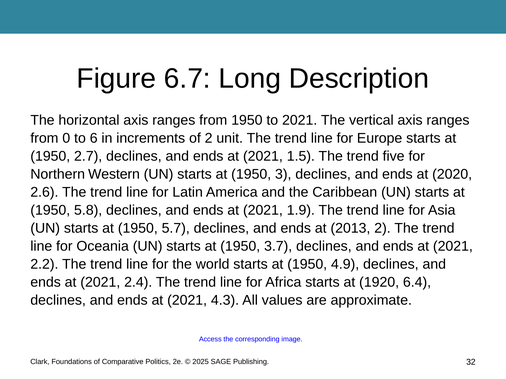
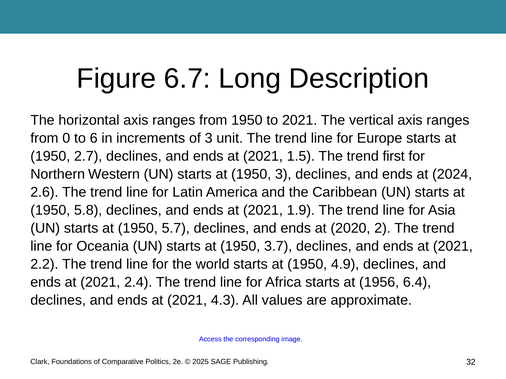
of 2: 2 -> 3 (209, 138)
five: five -> first (394, 156)
2020: 2020 -> 2024 (452, 174)
2013: 2013 -> 2020 (350, 228)
1920: 1920 -> 1956 (379, 283)
